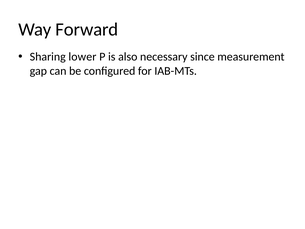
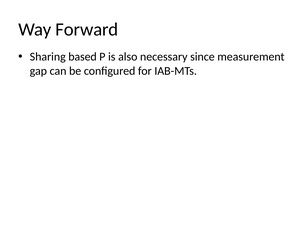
lower: lower -> based (83, 57)
